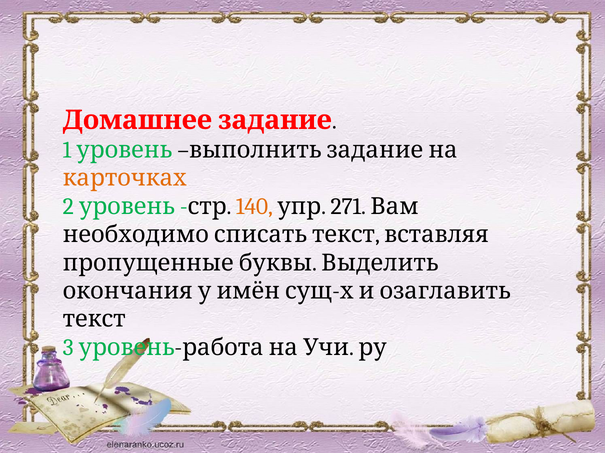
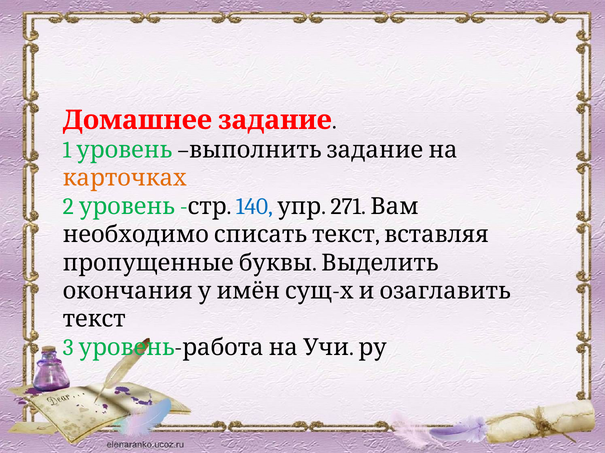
140 colour: orange -> blue (254, 207)
